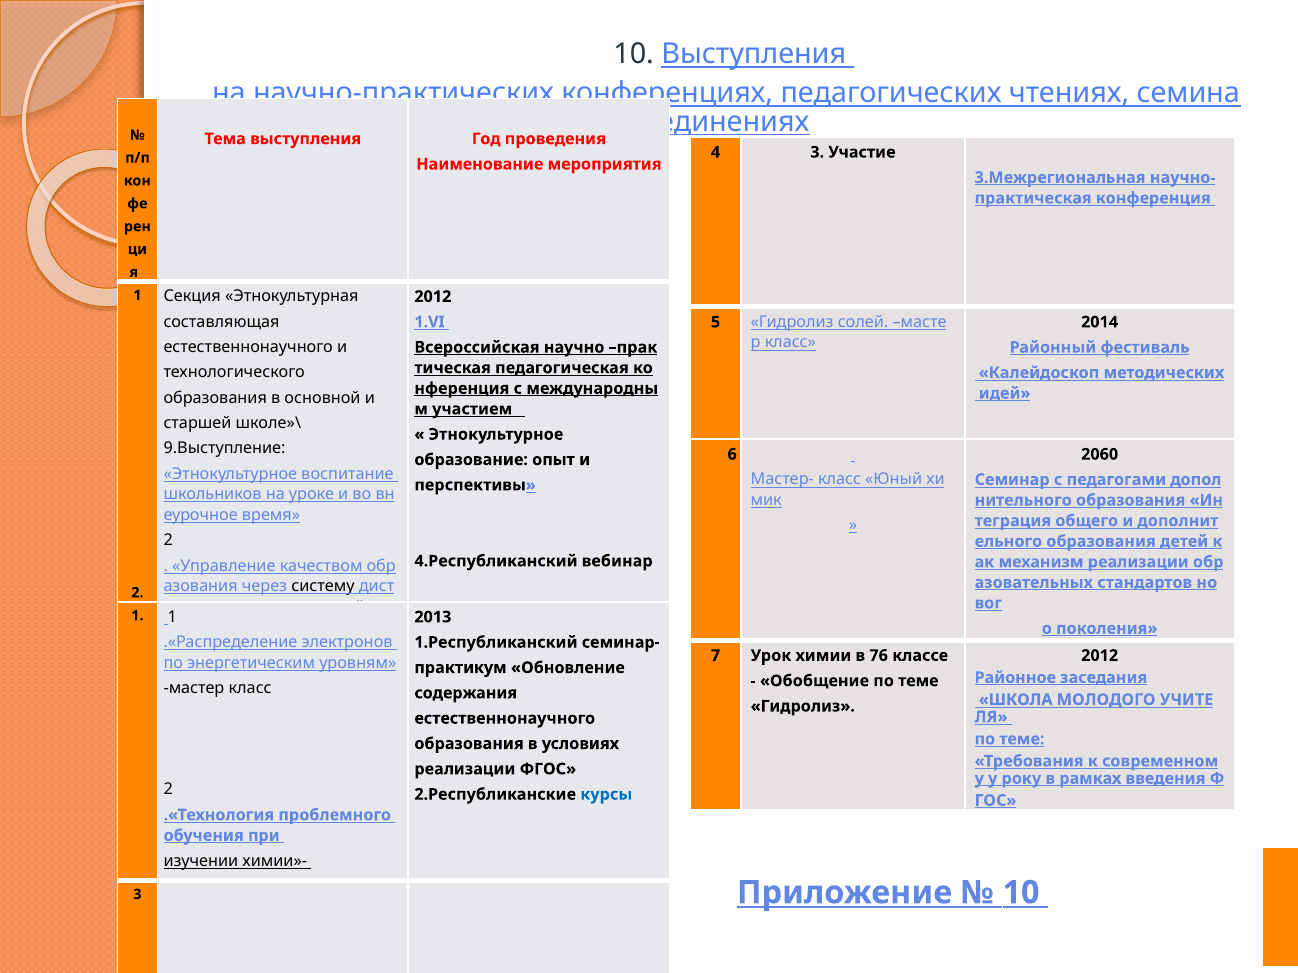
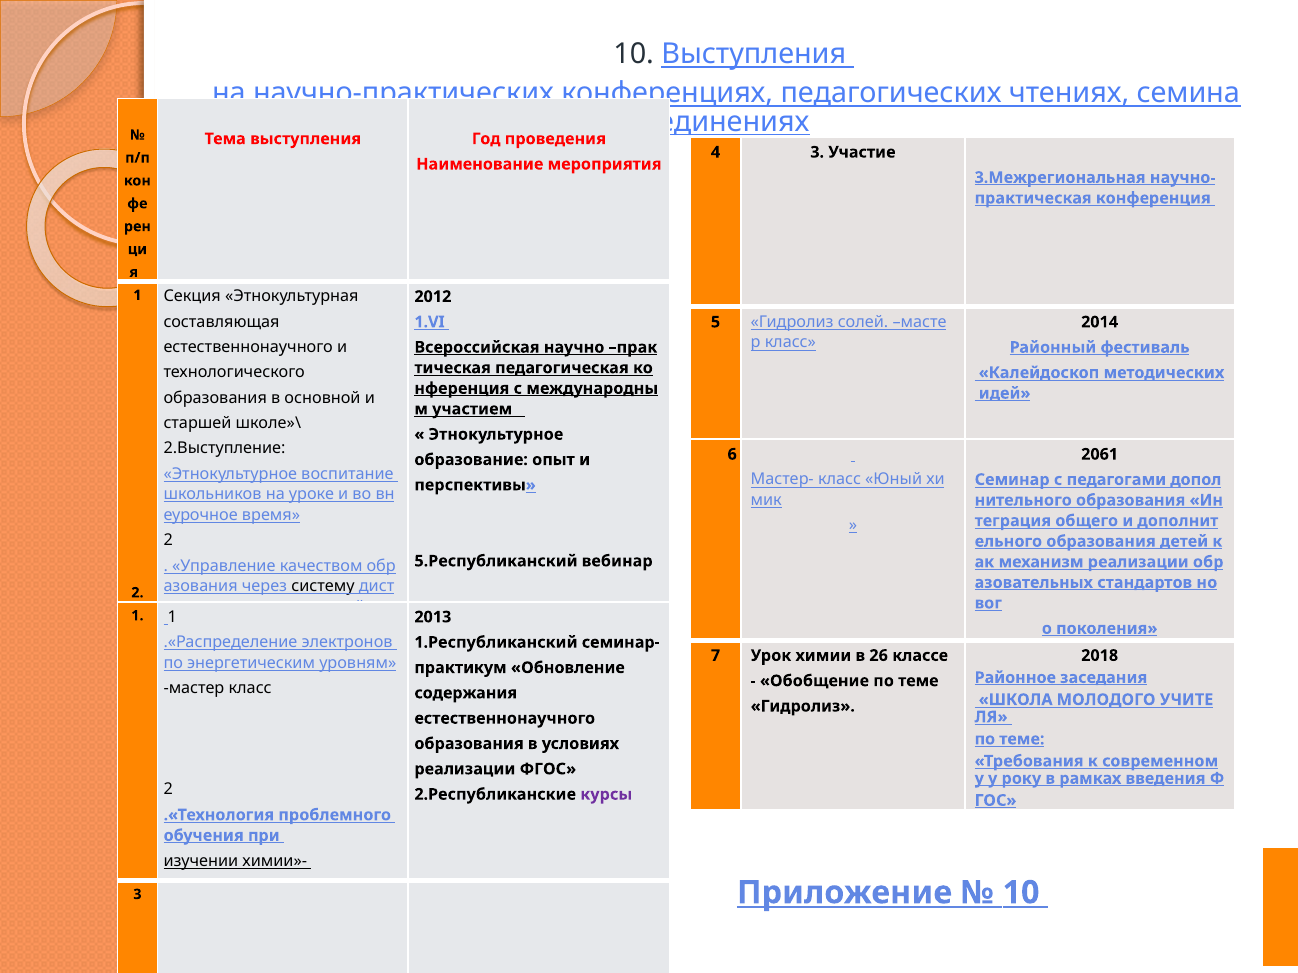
9.Выступление: 9.Выступление -> 2.Выступление (225, 449)
2060: 2060 -> 2061 (1100, 455)
4.Республиканский: 4.Республиканский -> 5.Республиканский (496, 561)
76: 76 -> 26 (879, 656)
2012: 2012 -> 2018 (1100, 656)
курсы colour: blue -> purple (606, 795)
